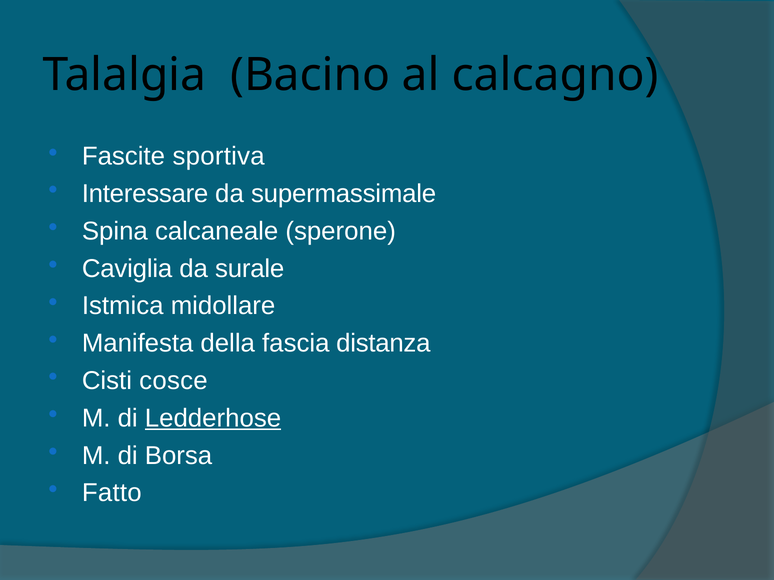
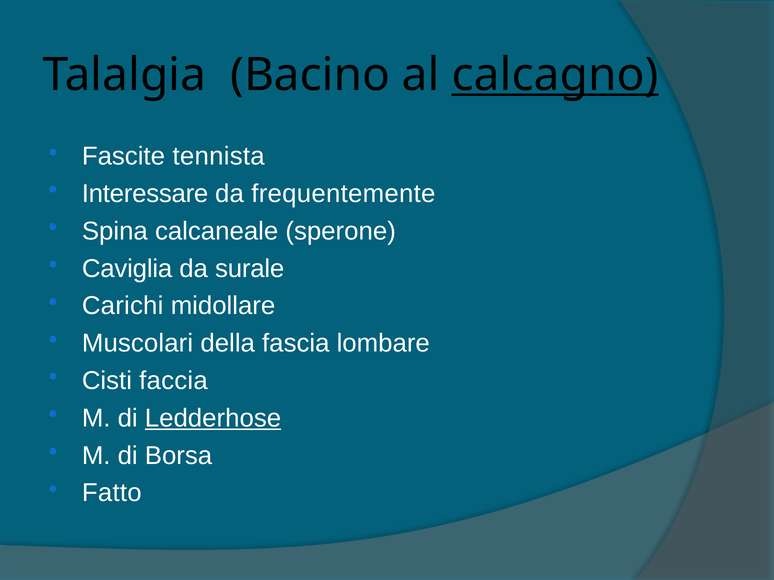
calcagno underline: none -> present (555, 75)
sportiva: sportiva -> tennista (219, 157)
supermassimale: supermassimale -> frequentemente (343, 194)
Istmica: Istmica -> Carichi (123, 306)
Manifesta: Manifesta -> Muscolari (138, 344)
distanza: distanza -> lombare (383, 344)
cosce: cosce -> faccia (173, 381)
